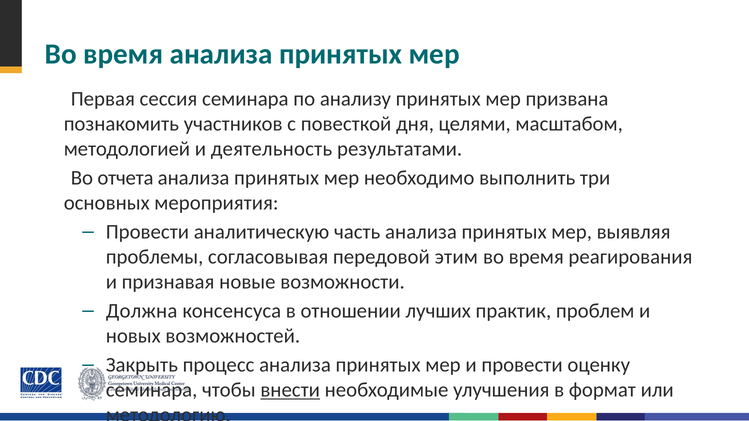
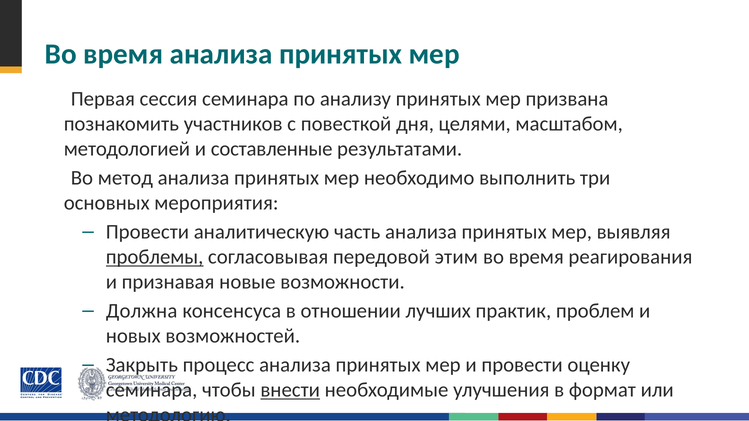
деятельность: деятельность -> составленные (272, 149)
отчета: отчета -> метод (125, 178)
проблемы underline: none -> present (155, 257)
